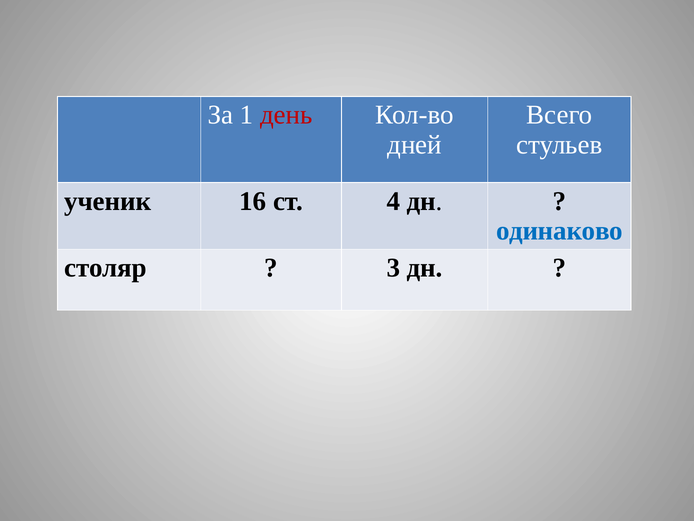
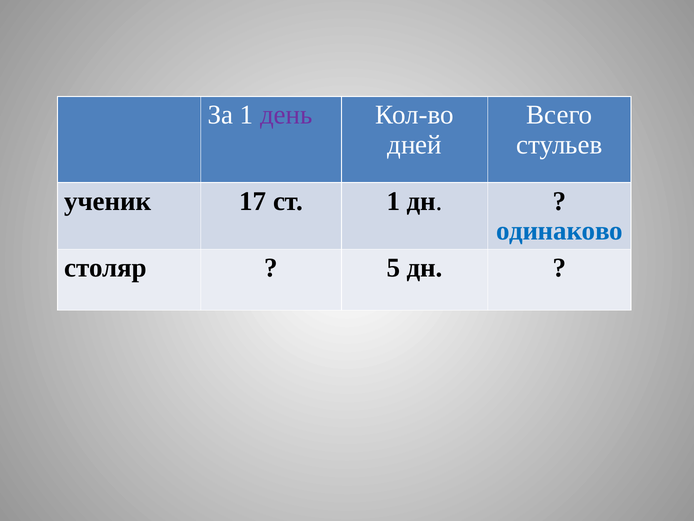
день colour: red -> purple (286, 115)
16: 16 -> 17 (253, 201)
ст 4: 4 -> 1 (393, 201)
3: 3 -> 5 (393, 268)
